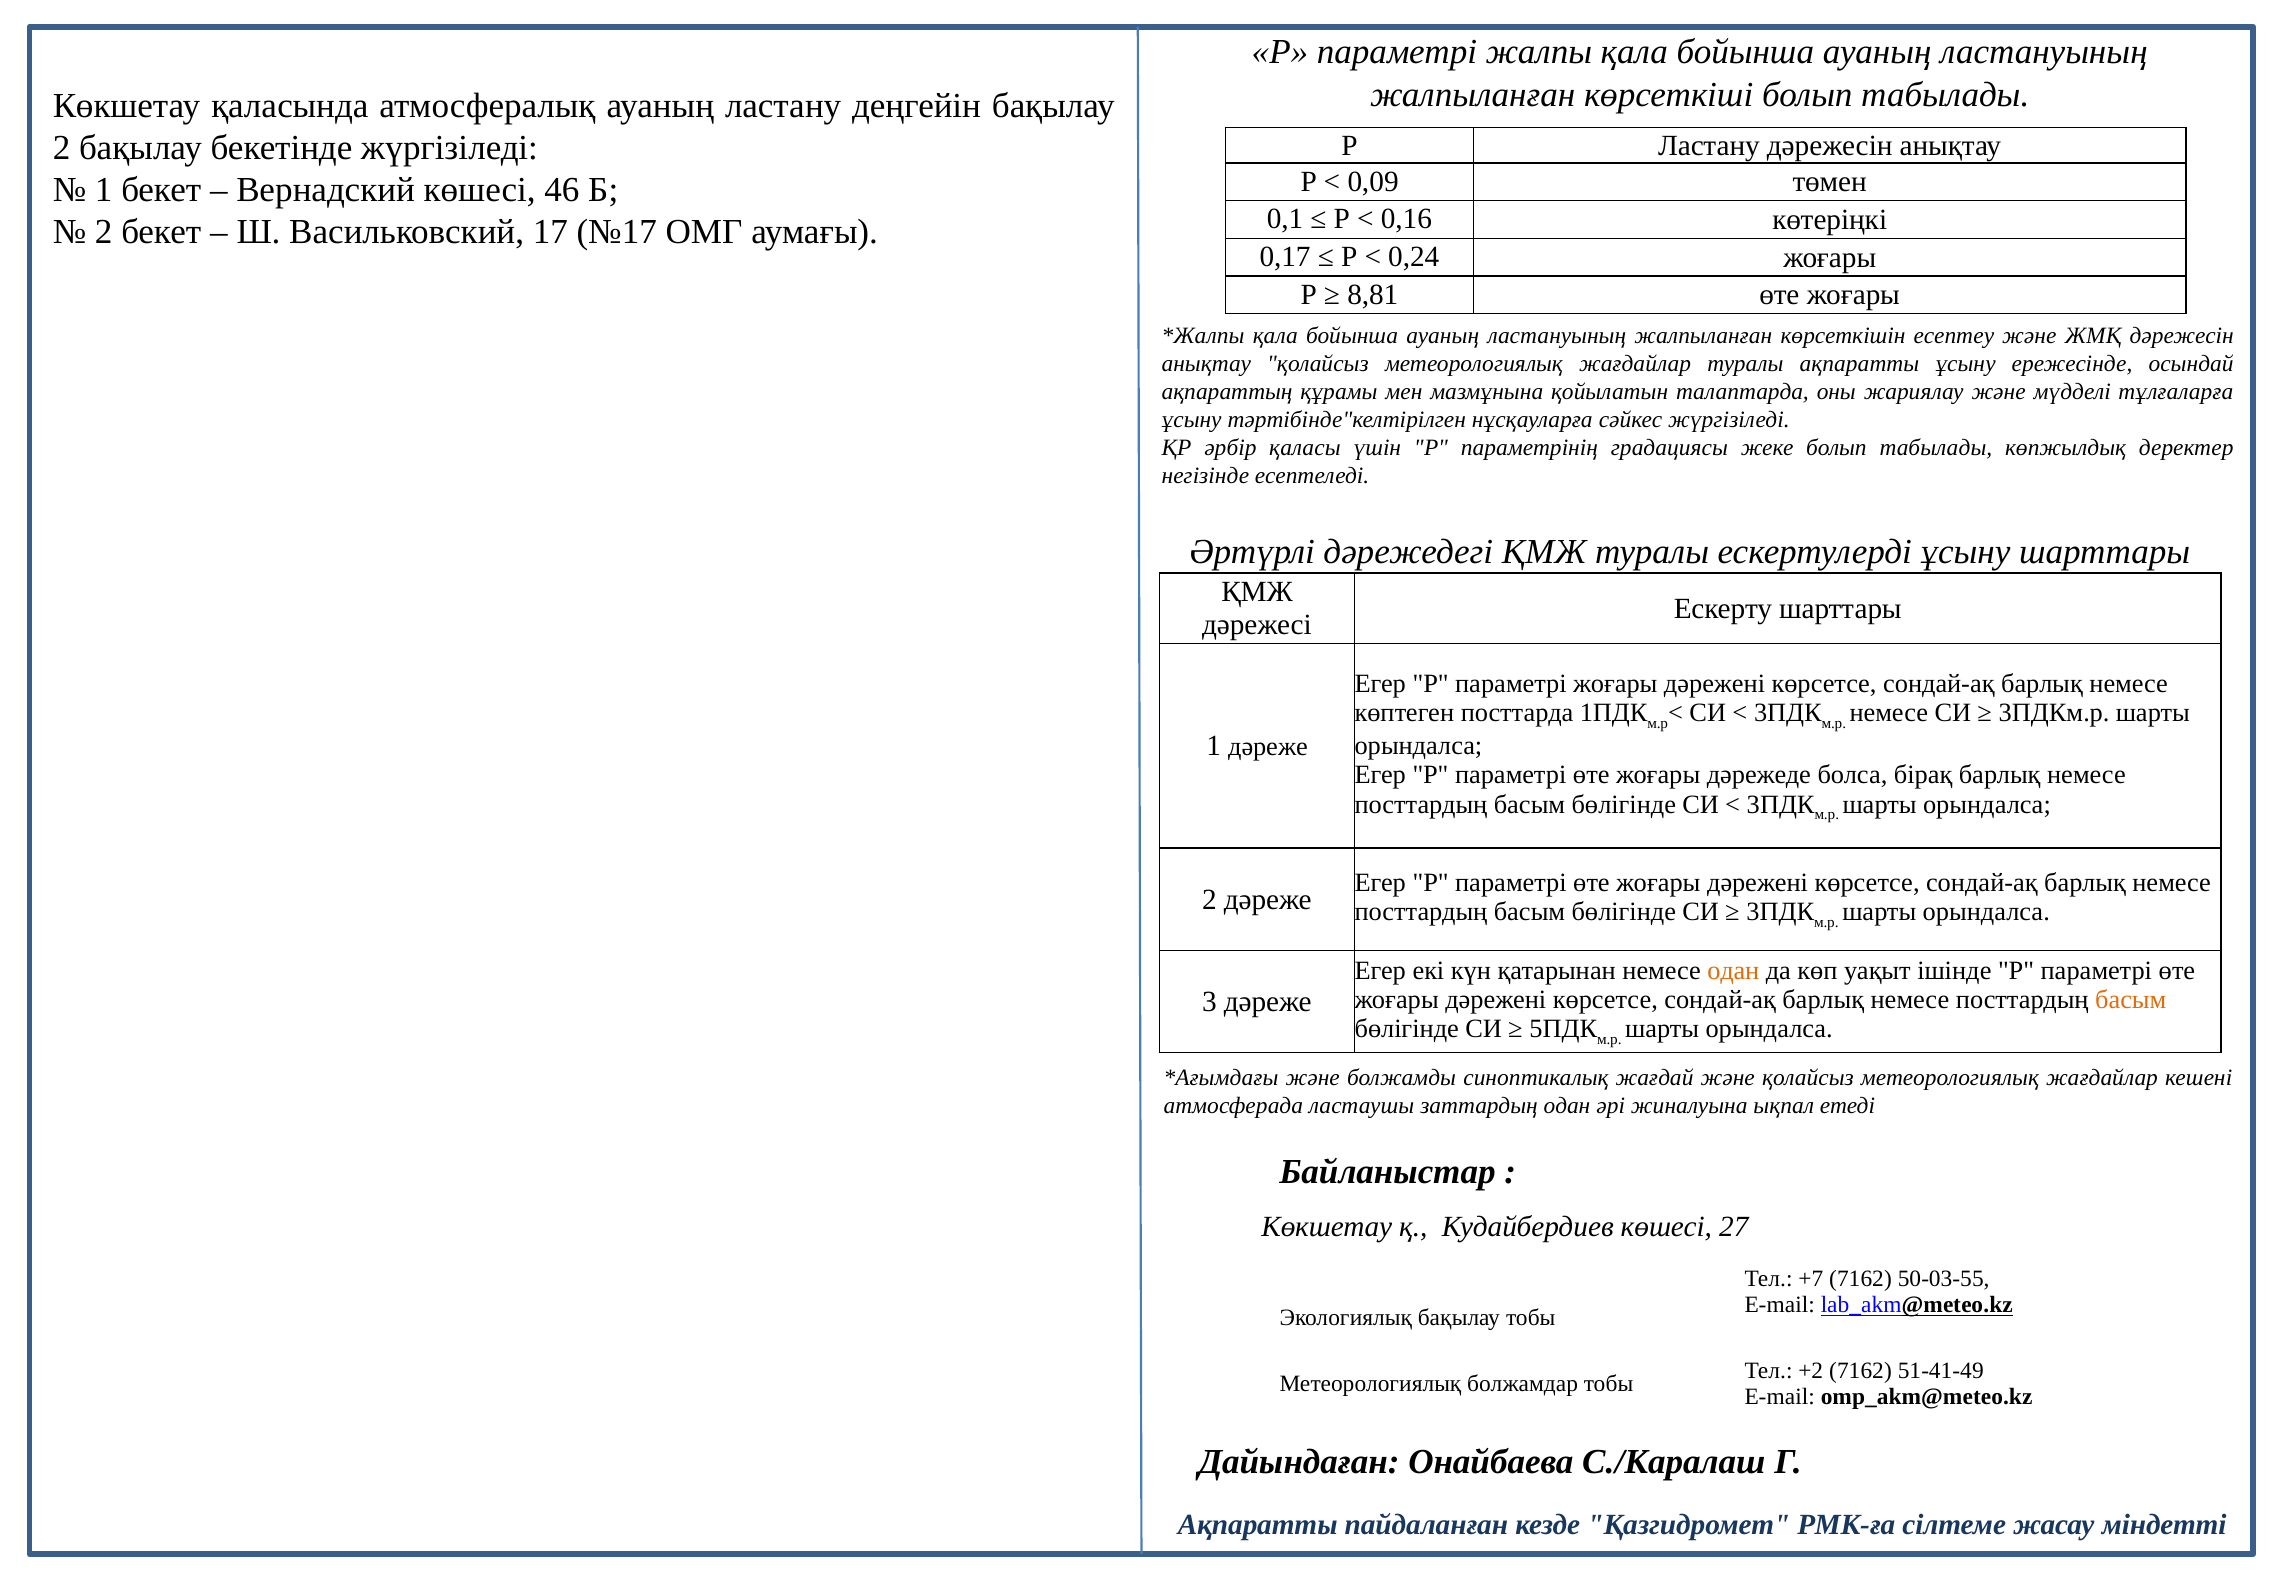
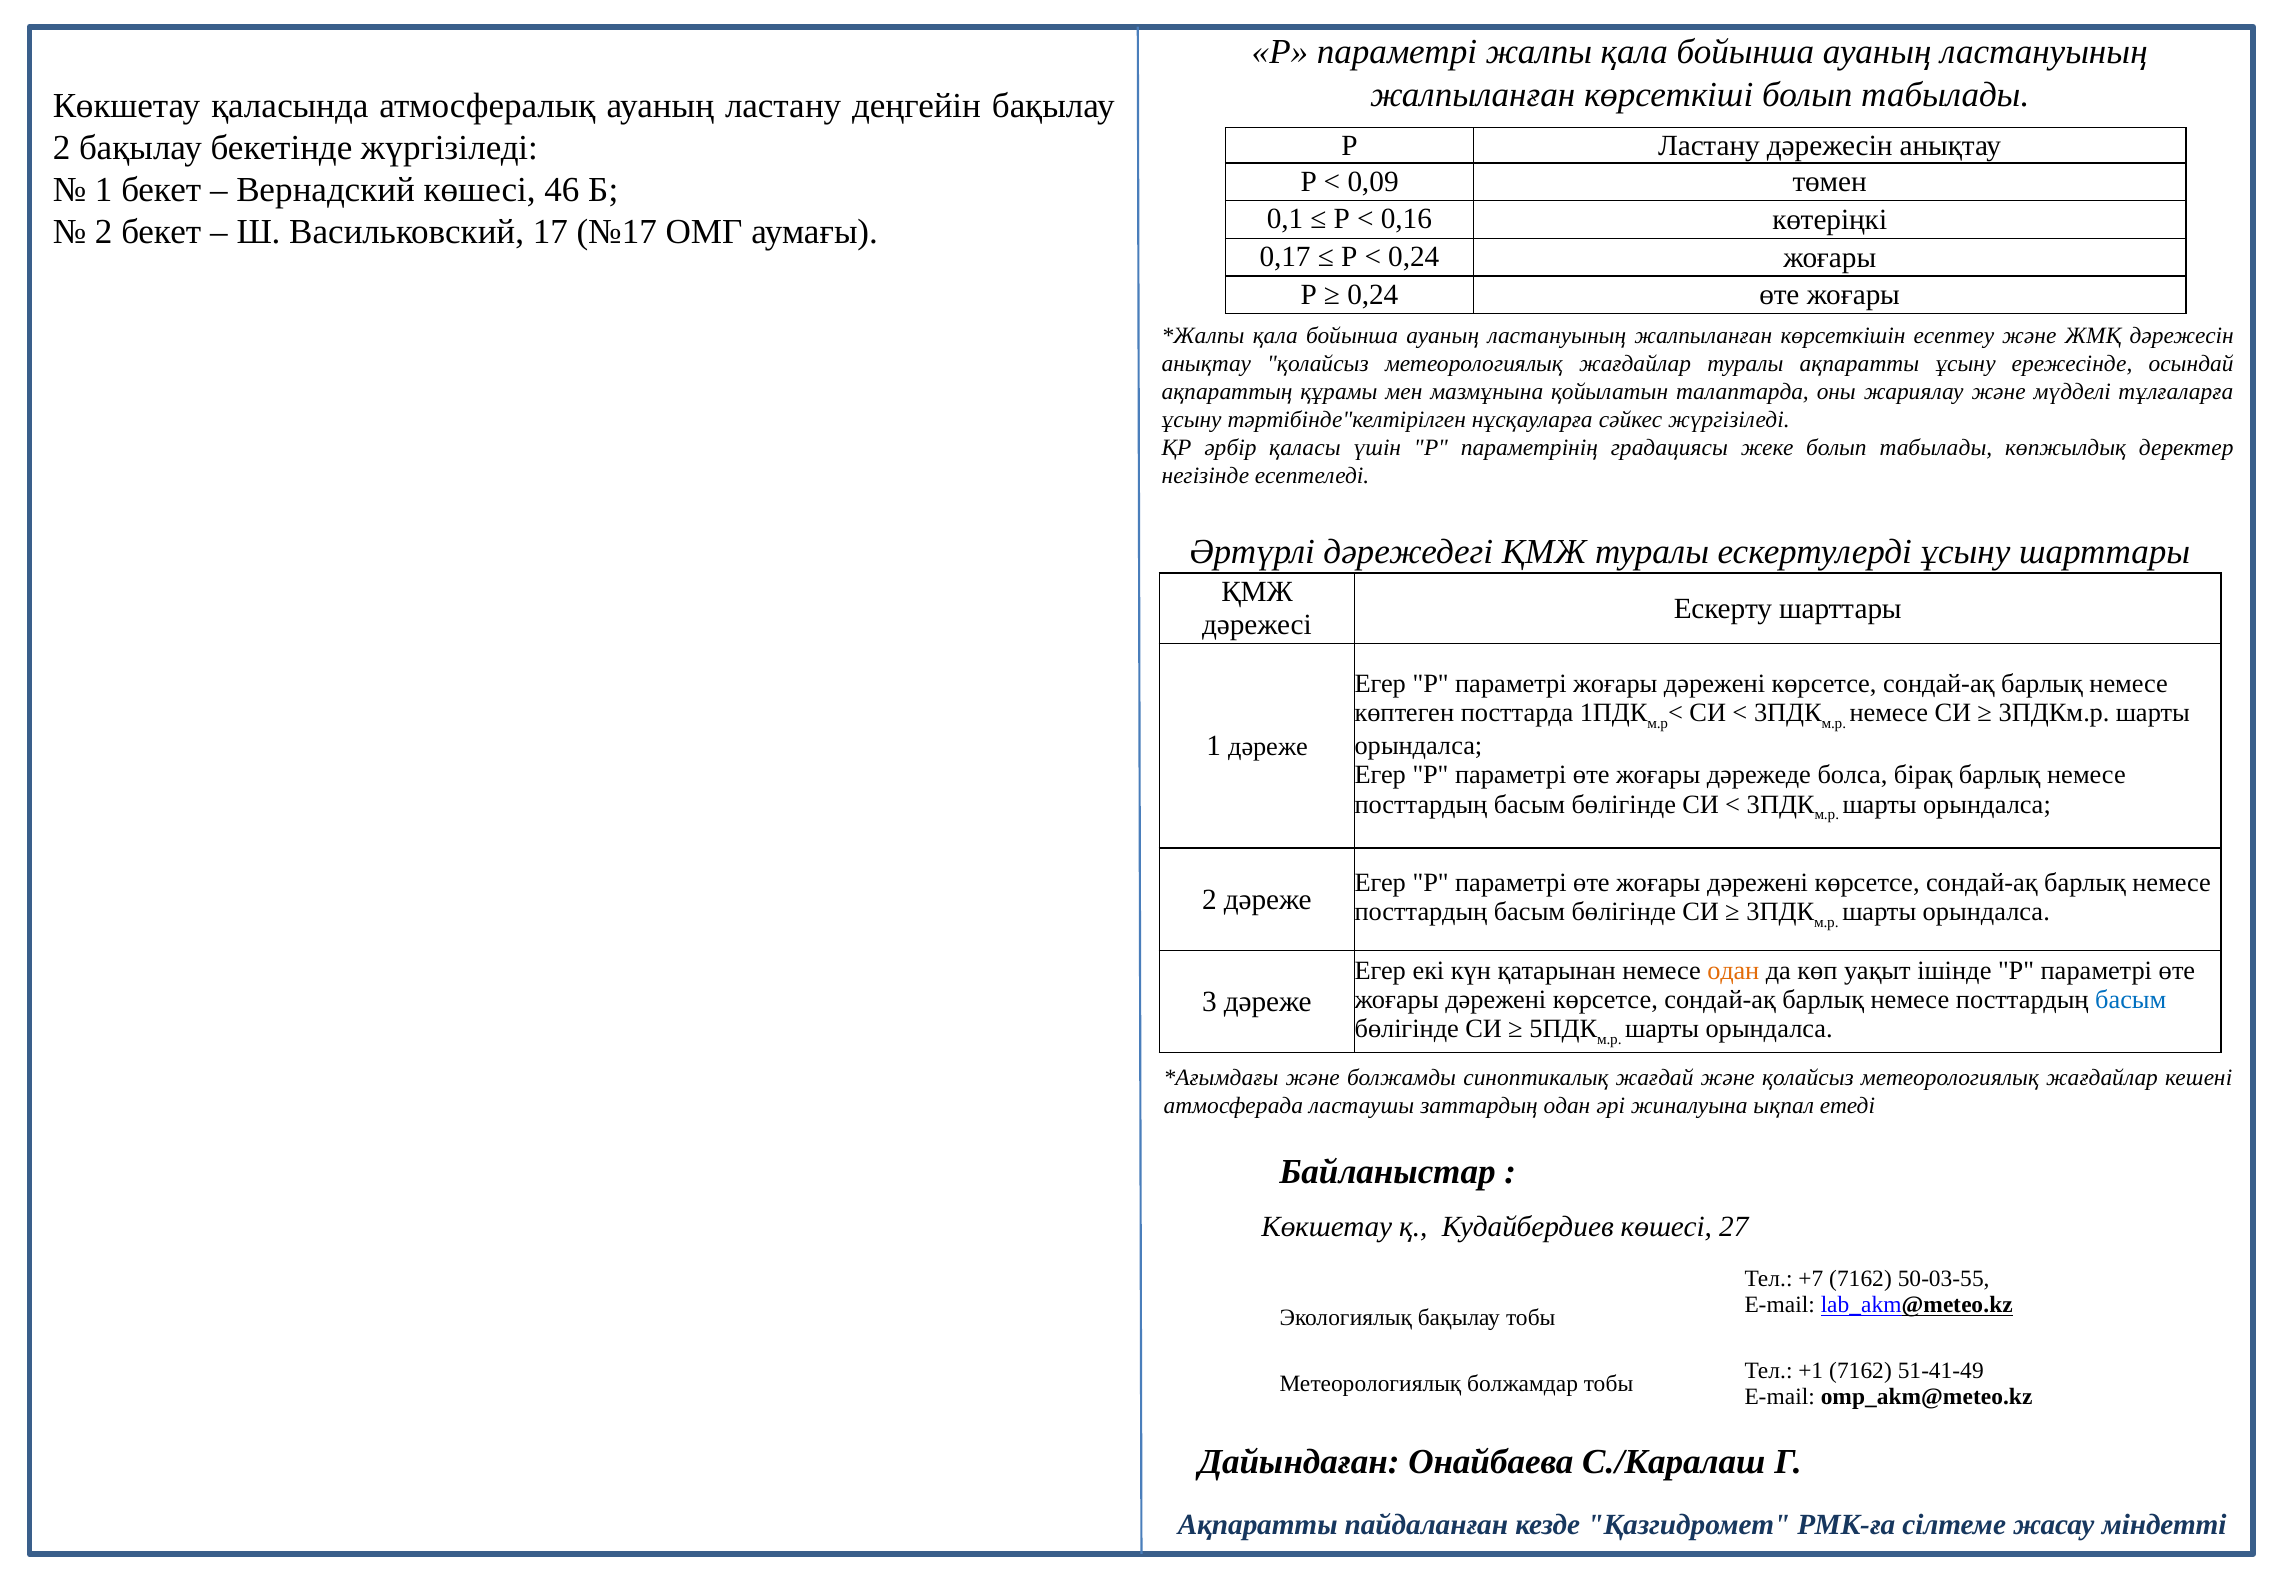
8,81: 8,81 -> 0,24 (1373, 295)
басым colour: orange -> blue (2131, 999)
+2: +2 -> +1 (1811, 1370)
